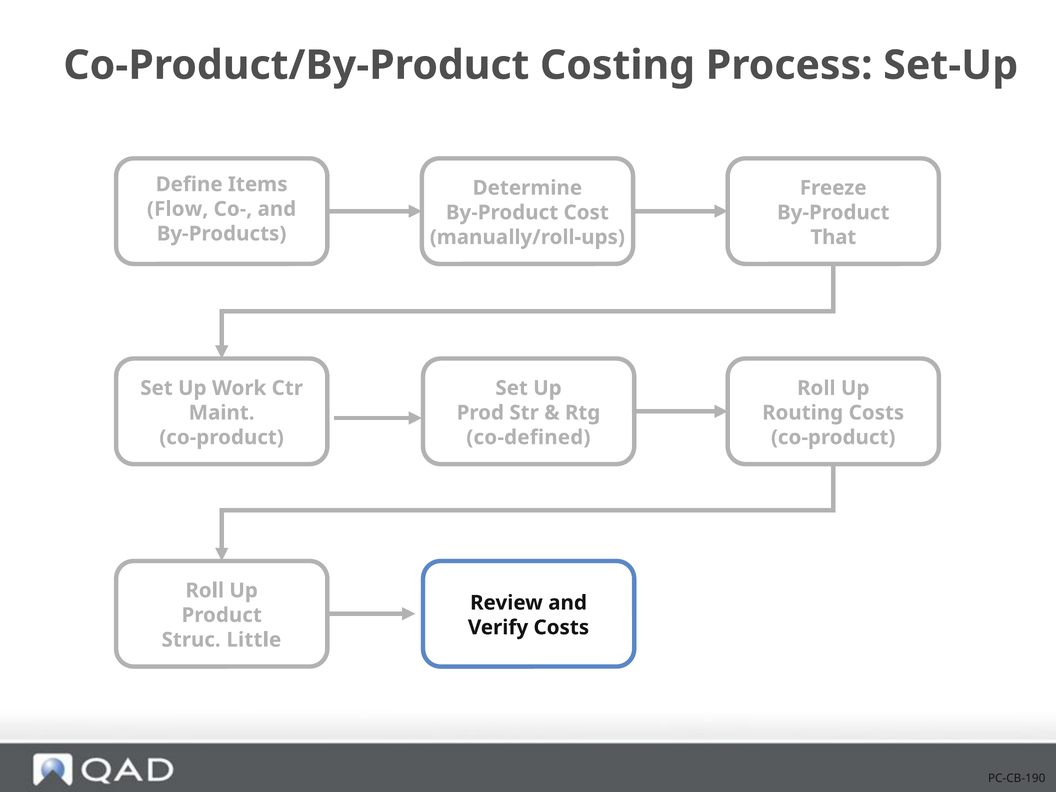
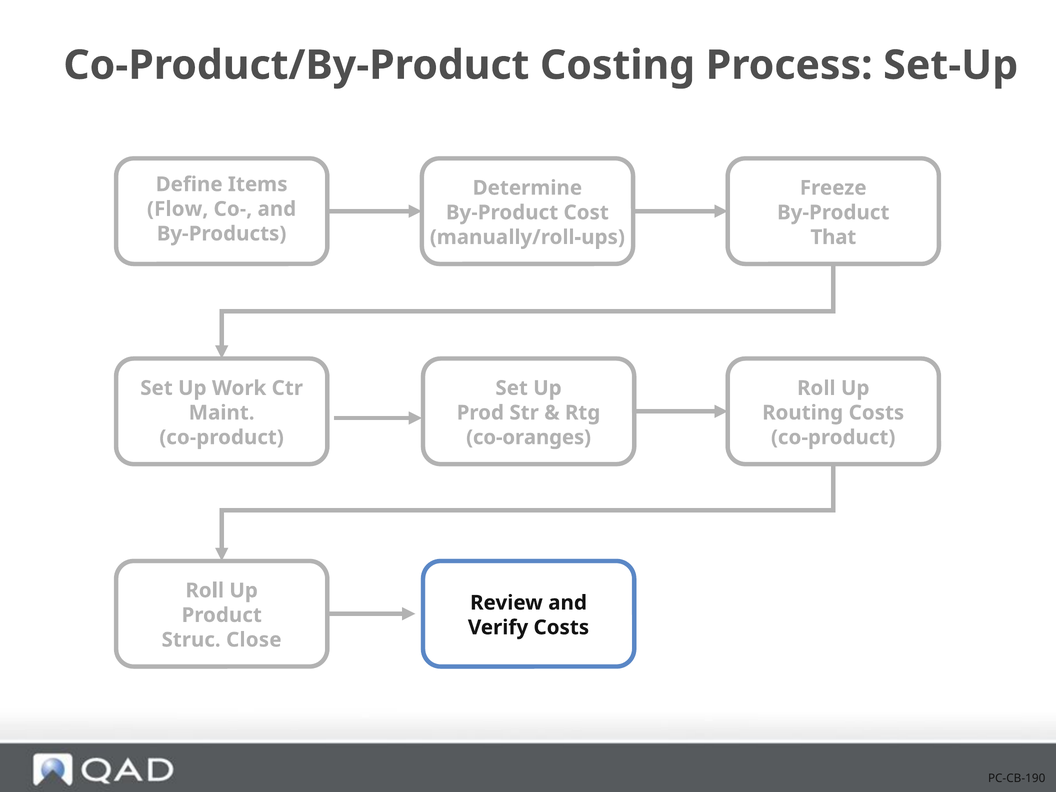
co-defined: co-defined -> co-oranges (529, 437)
Little: Little -> Close (254, 640)
